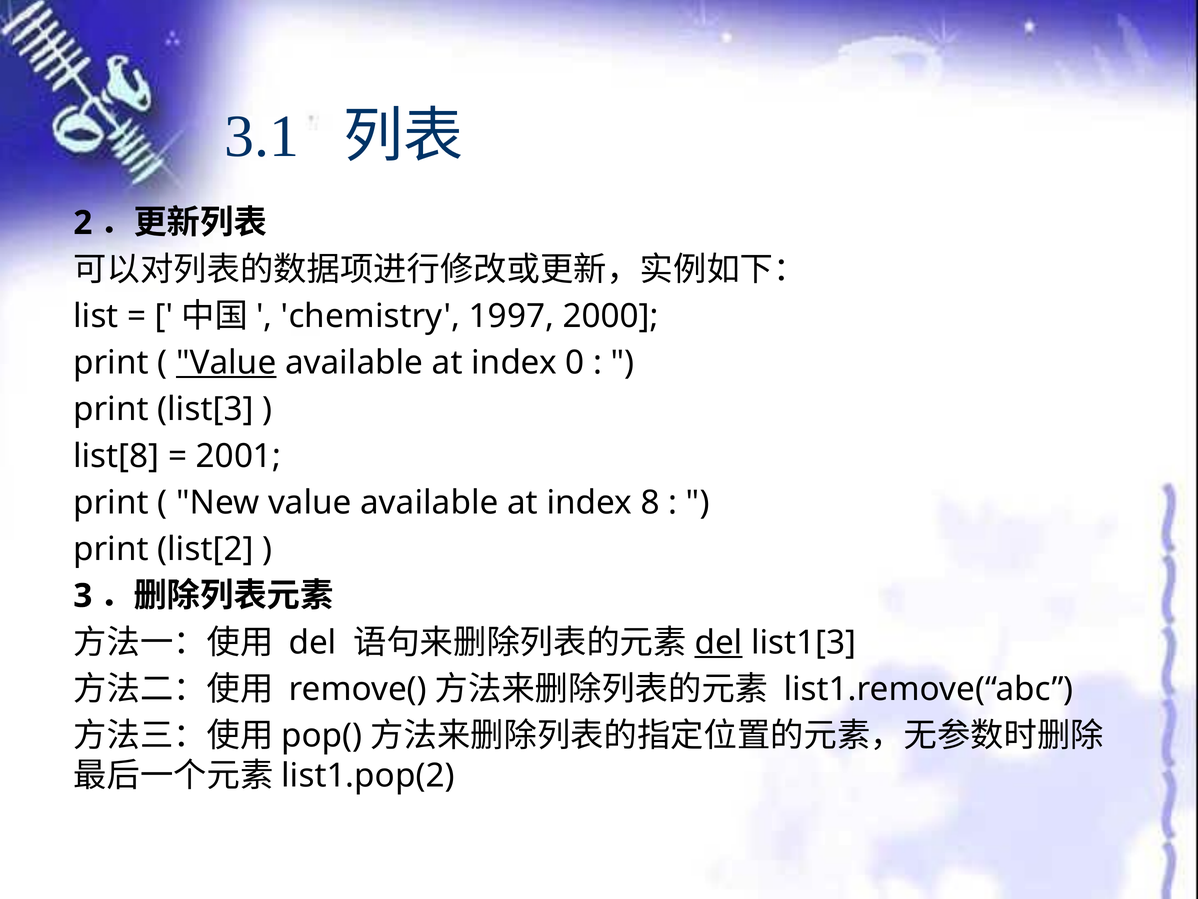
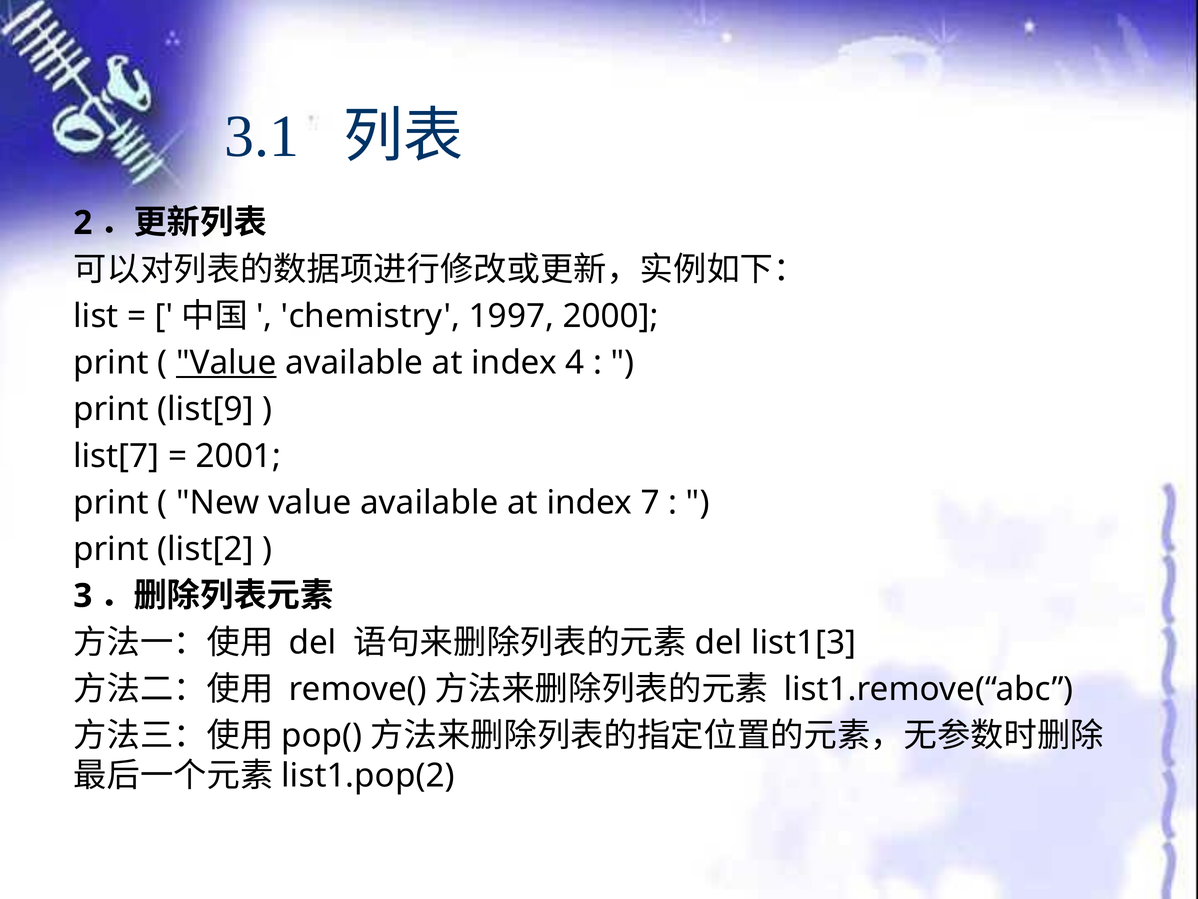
0: 0 -> 4 (575, 363)
list[3: list[3 -> list[9 (205, 409)
list[8: list[8 -> list[7 (116, 456)
8: 8 -> 7 (650, 502)
del underline: present -> none (719, 642)
